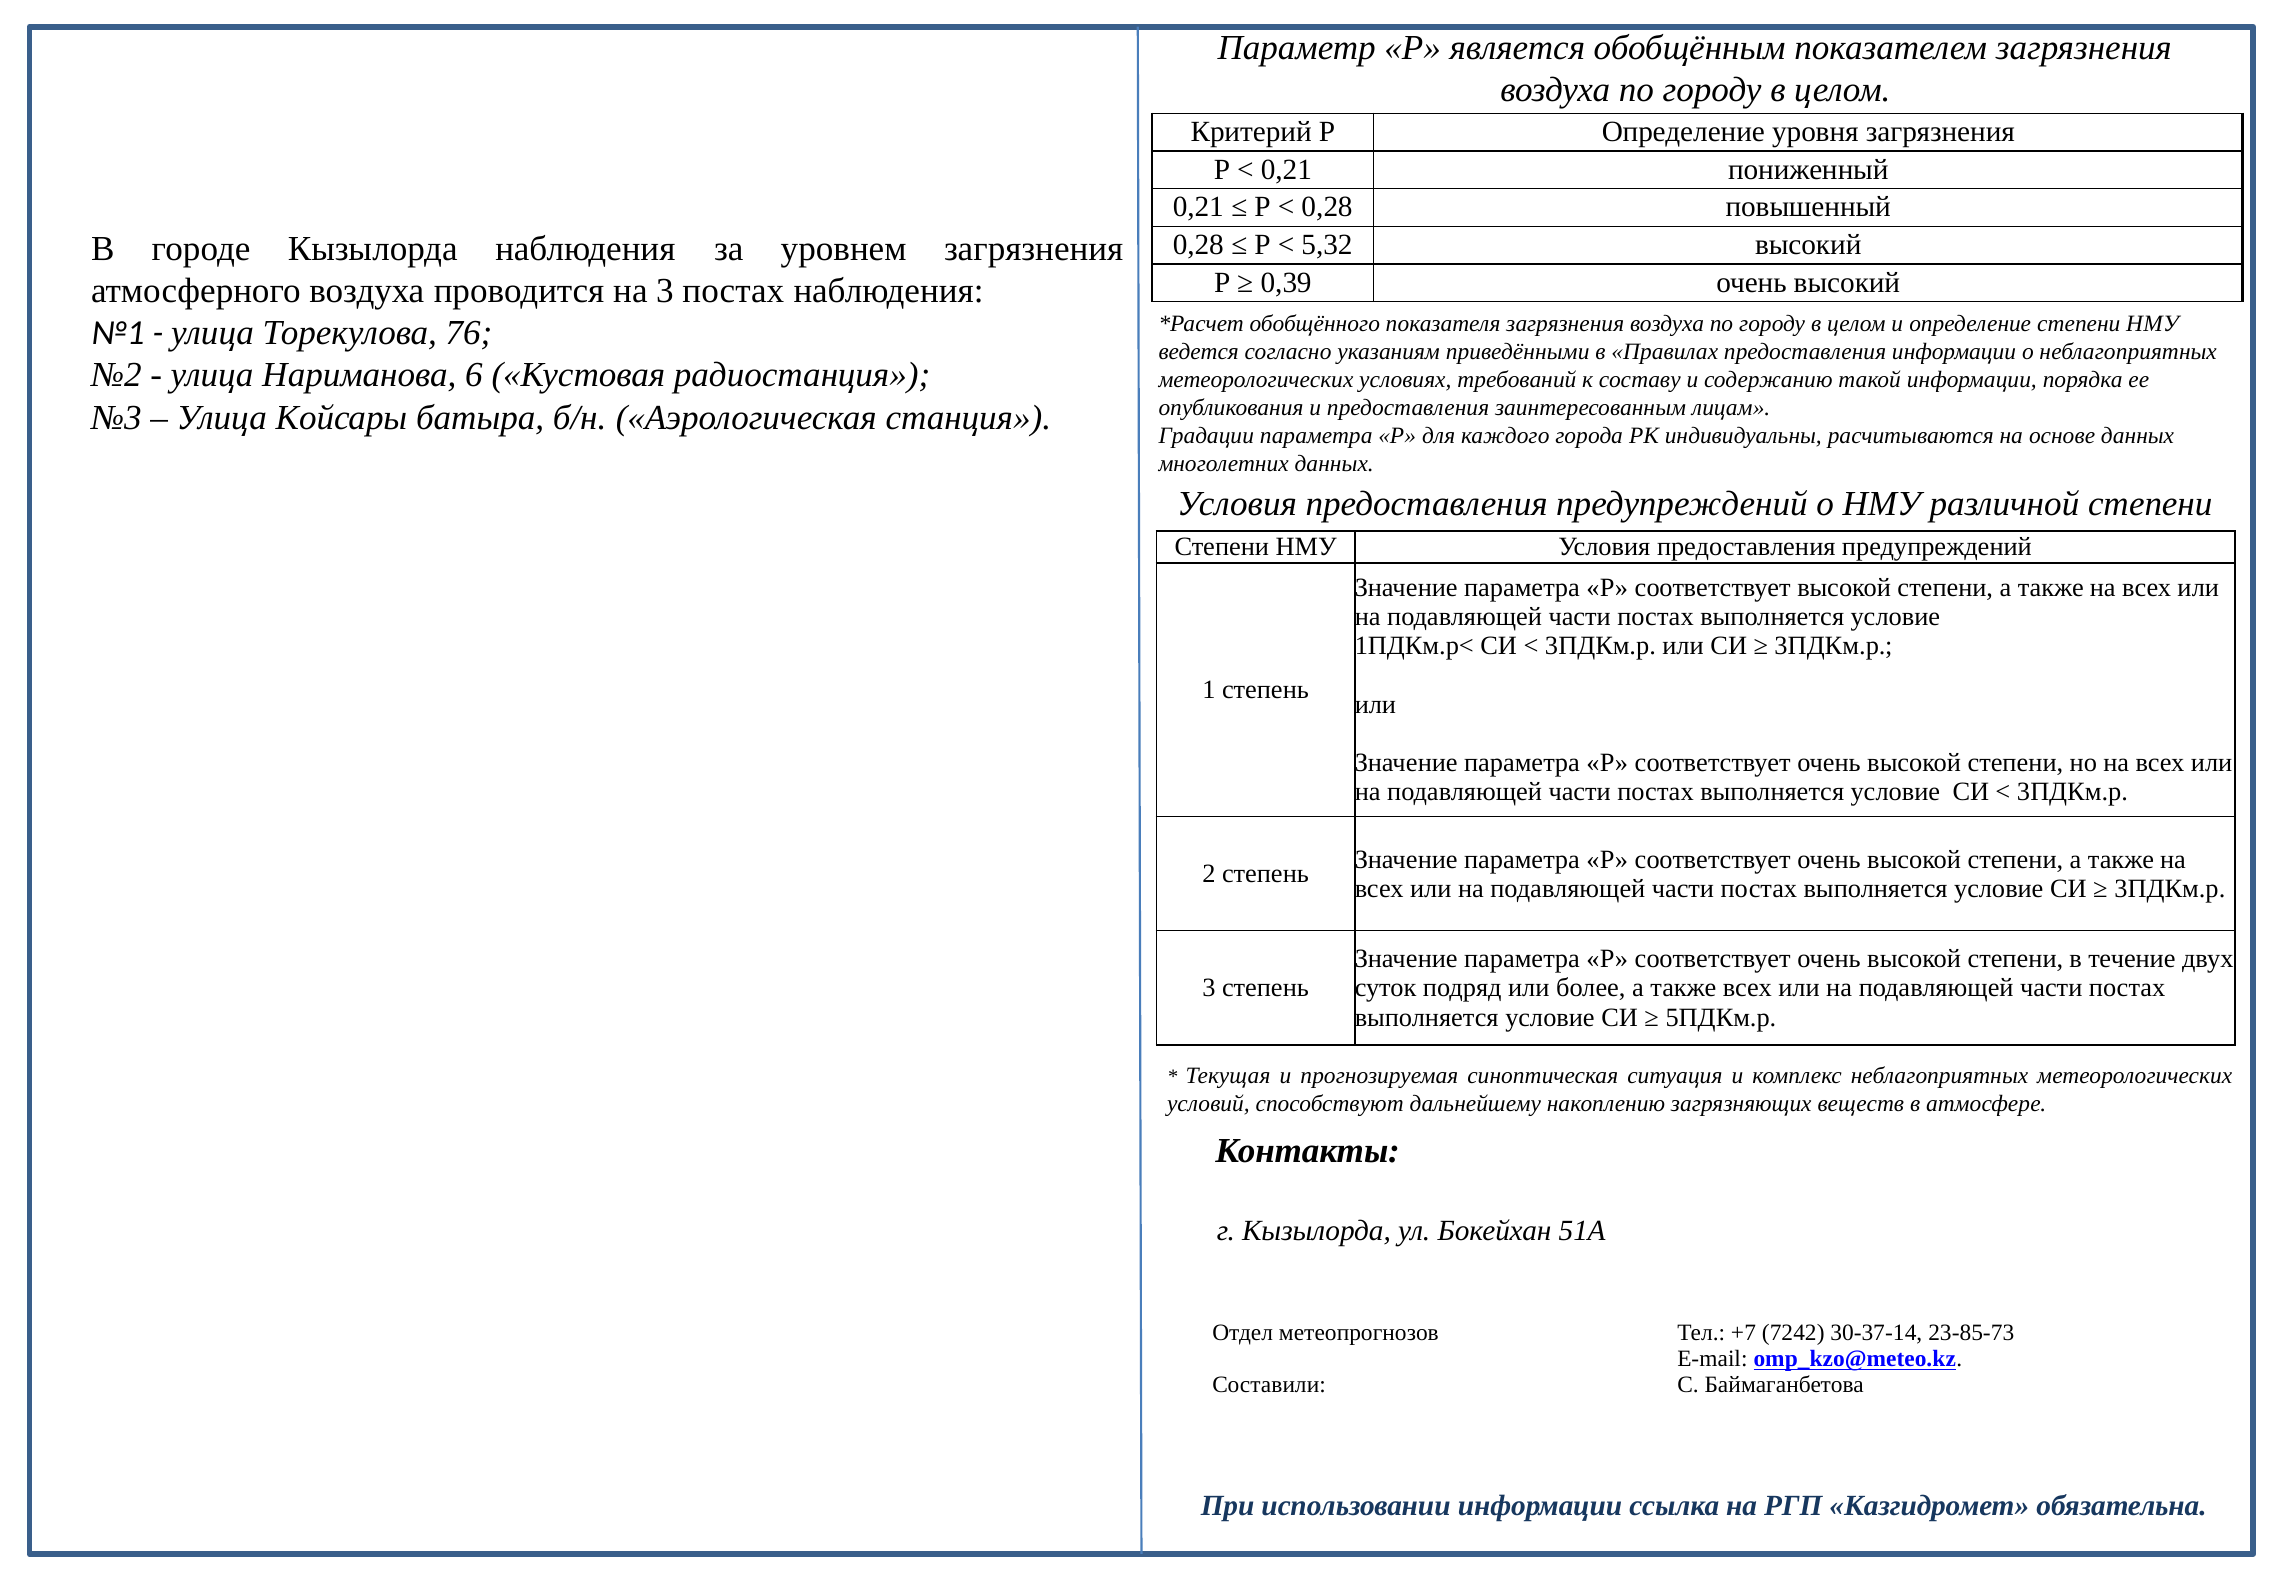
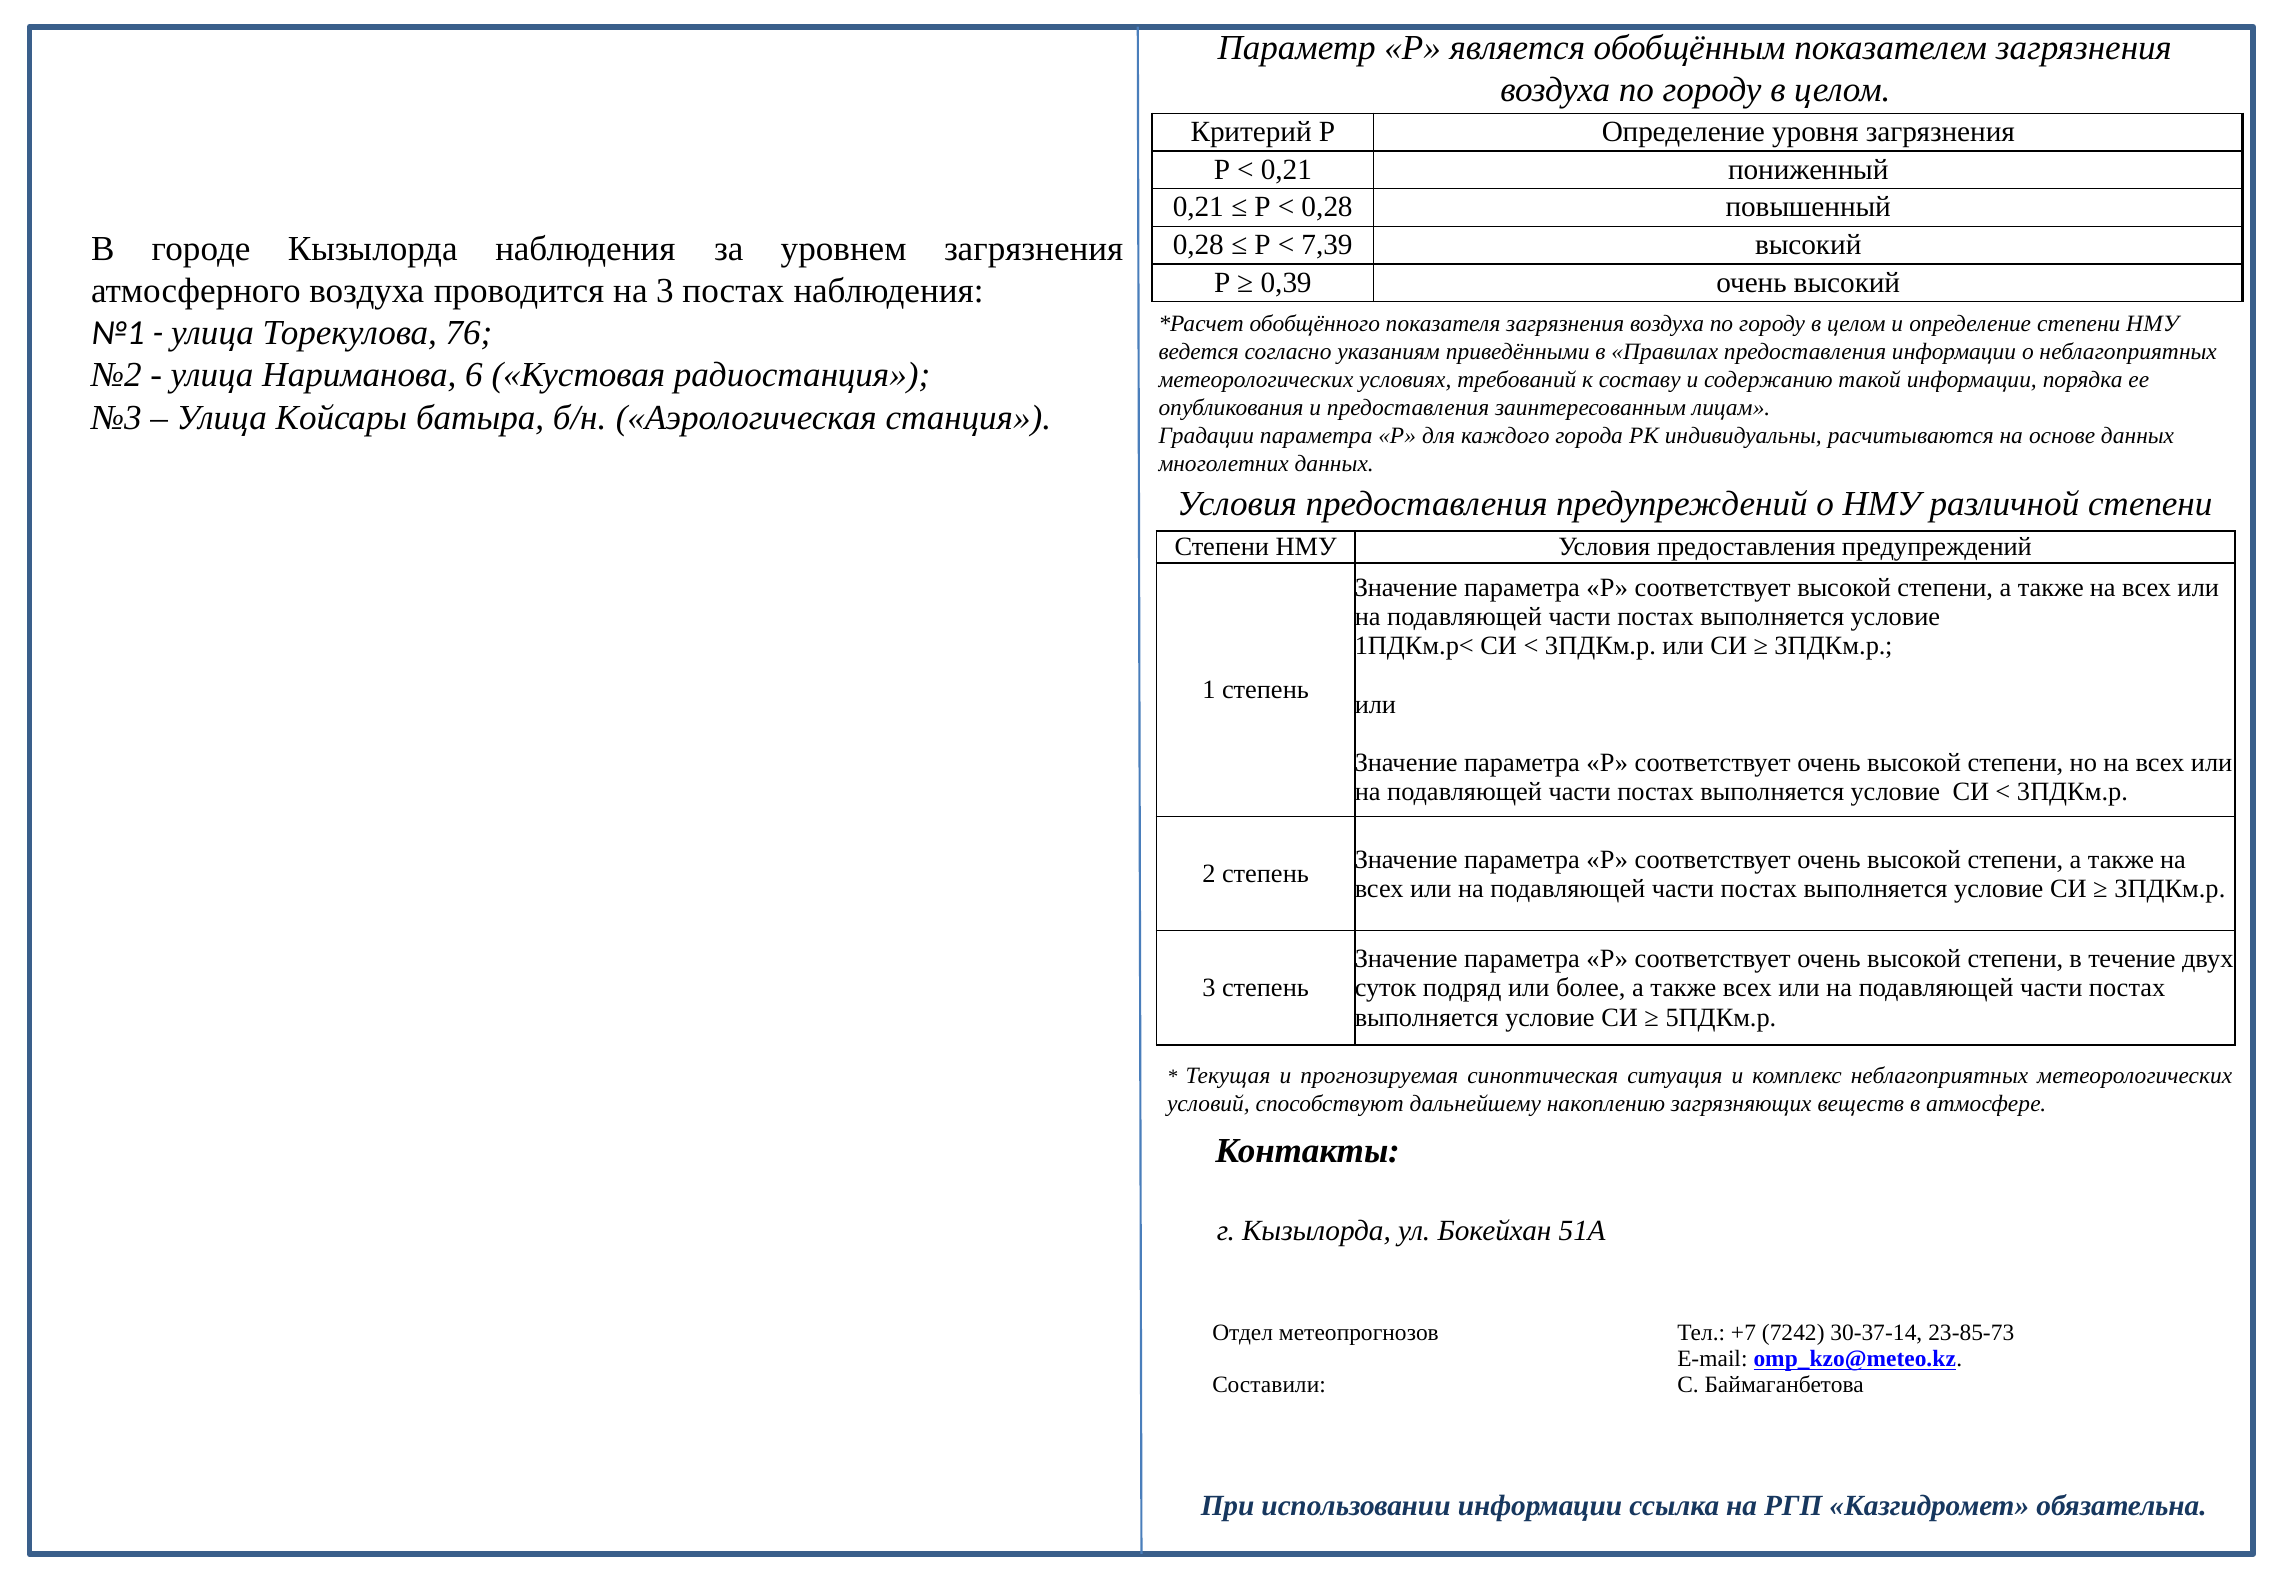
5,32: 5,32 -> 7,39 (1327, 245)
